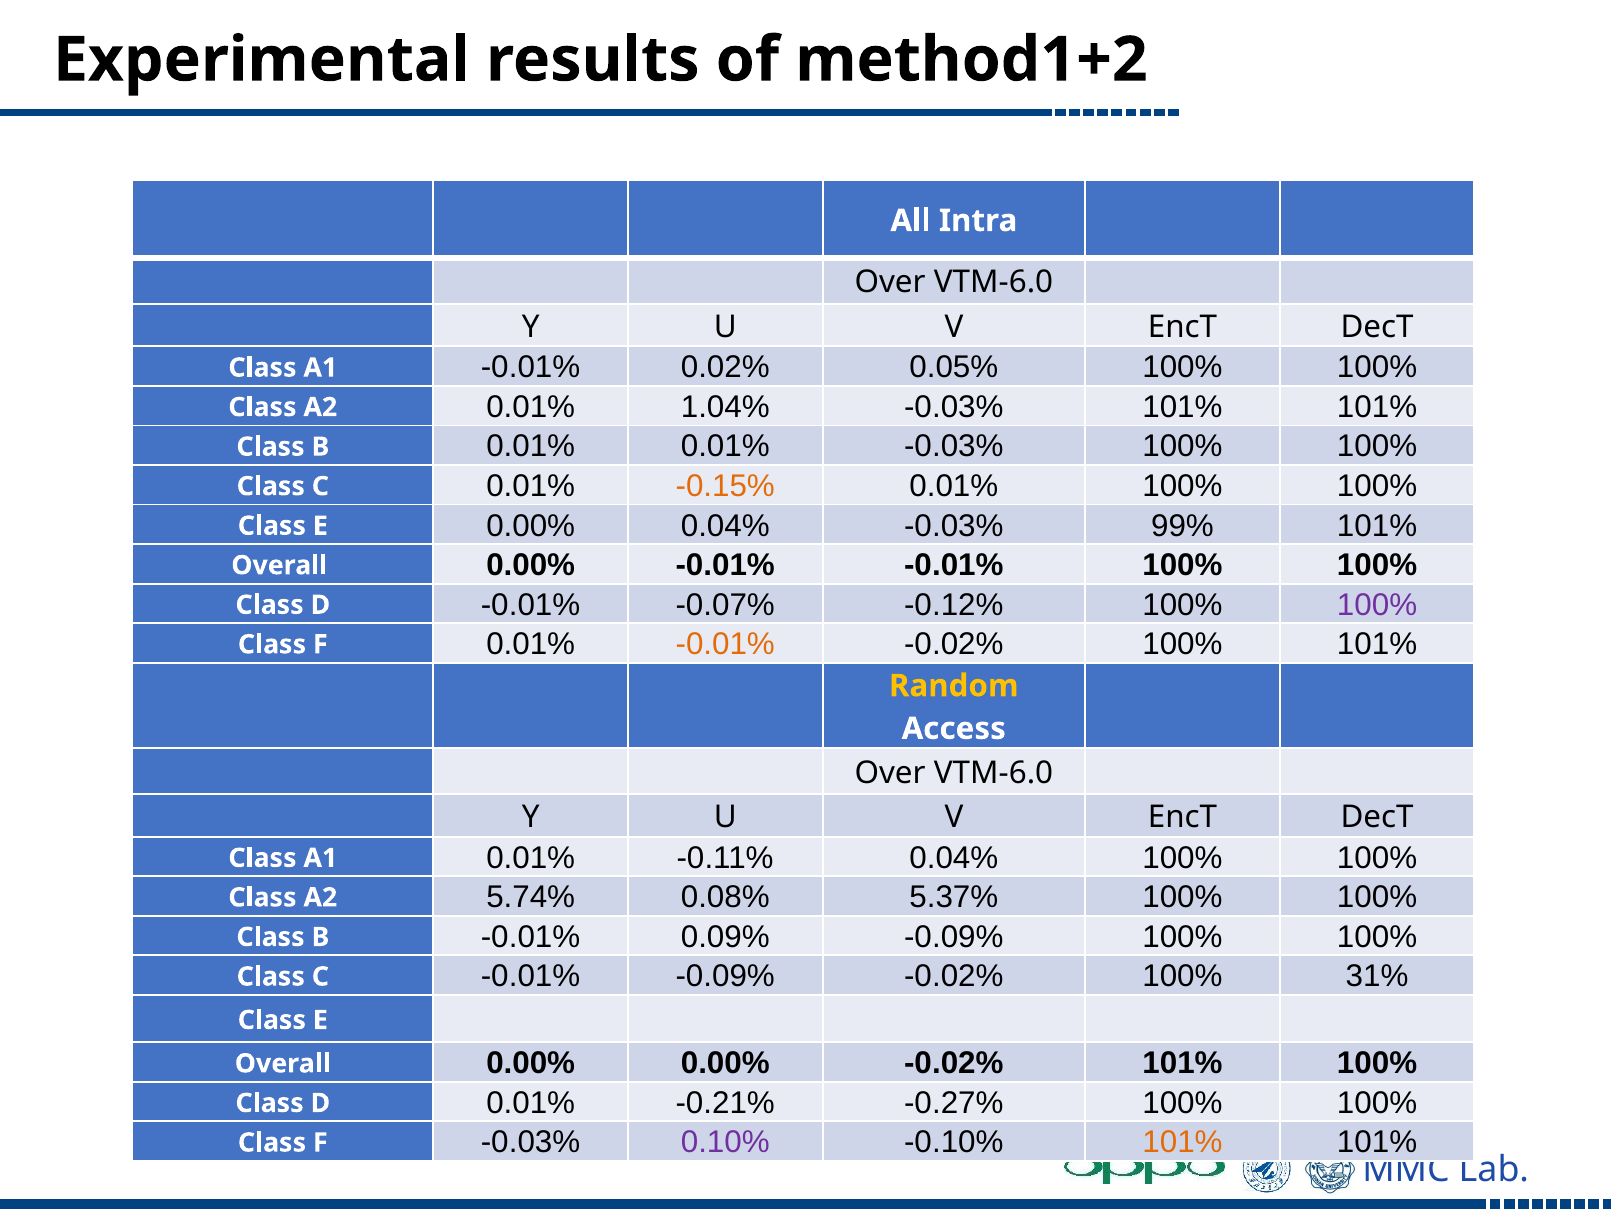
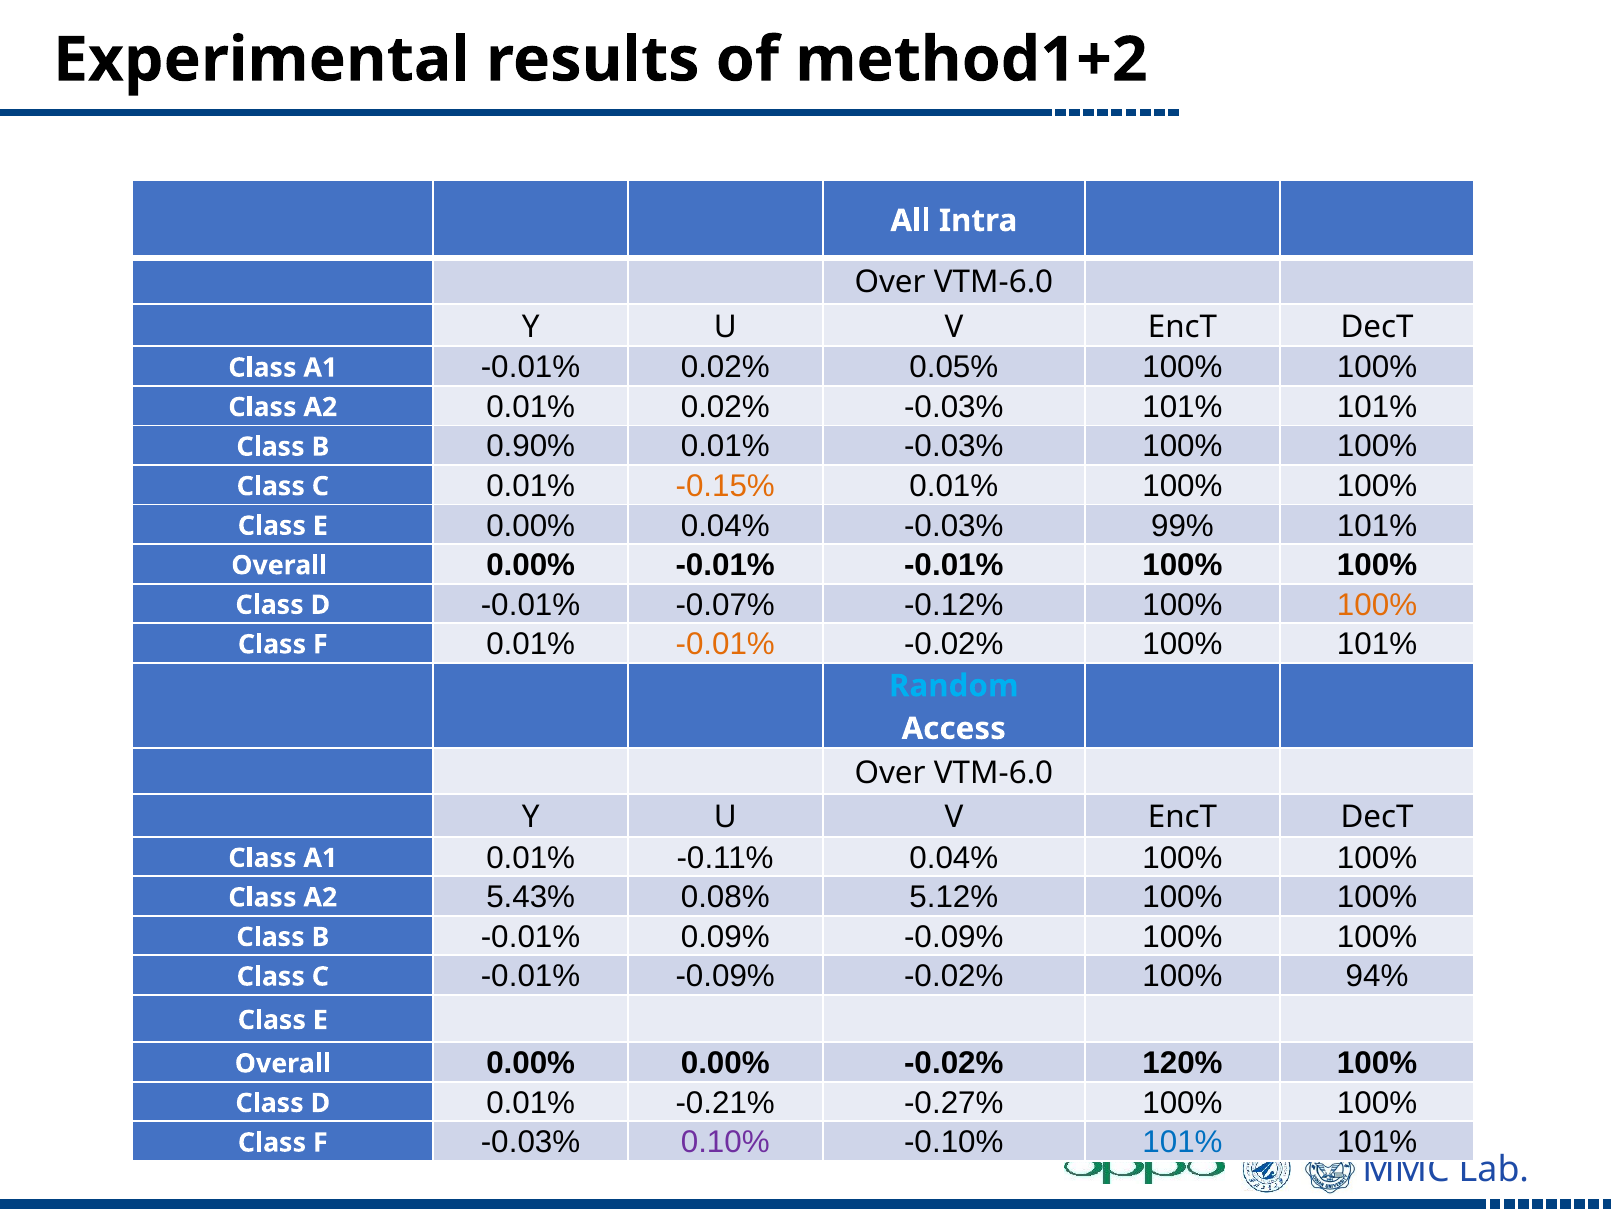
0.01% 1.04%: 1.04% -> 0.02% (725, 407)
0.01%: 0.01% -> 0.90% (531, 447)
100% colour: purple -> orange (1377, 605)
Random colour: yellow -> light blue (954, 686)
5.74%: 5.74% -> 5.43% (531, 897)
5.37%: 5.37% -> 5.12% (954, 897)
31%: 31% -> 94% (1377, 976)
-0.02% 101%: 101% -> 120% (1182, 1063)
101% colour: orange -> blue (1182, 1142)
